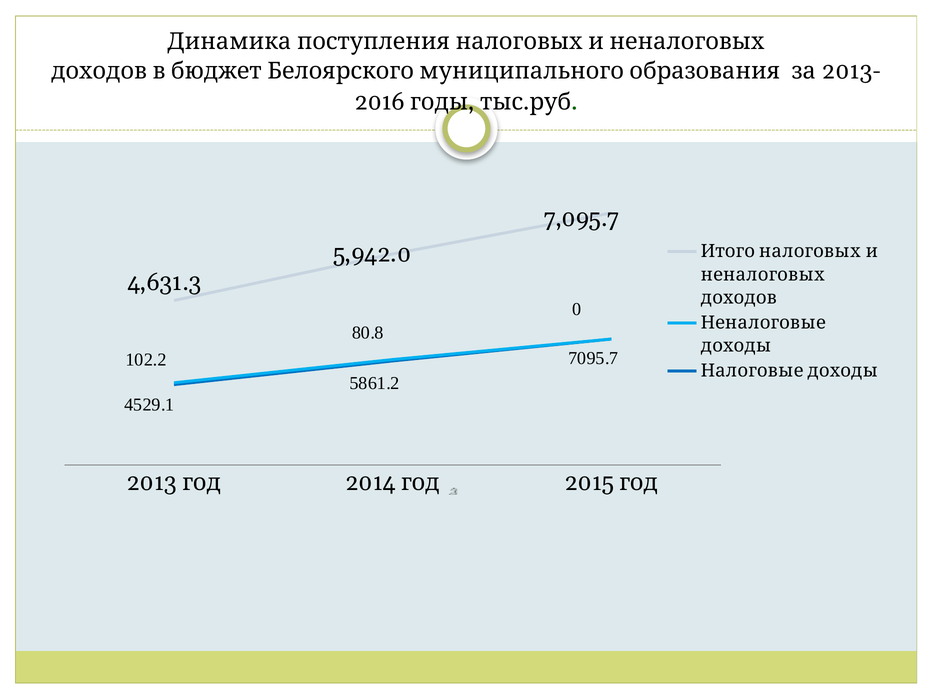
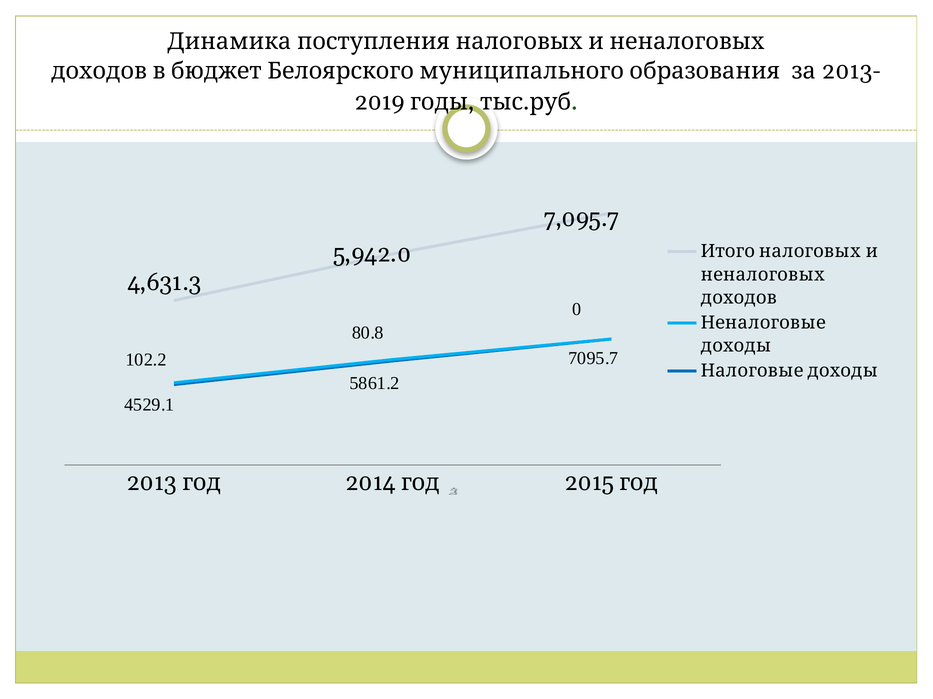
2016: 2016 -> 2019 (380, 102)
